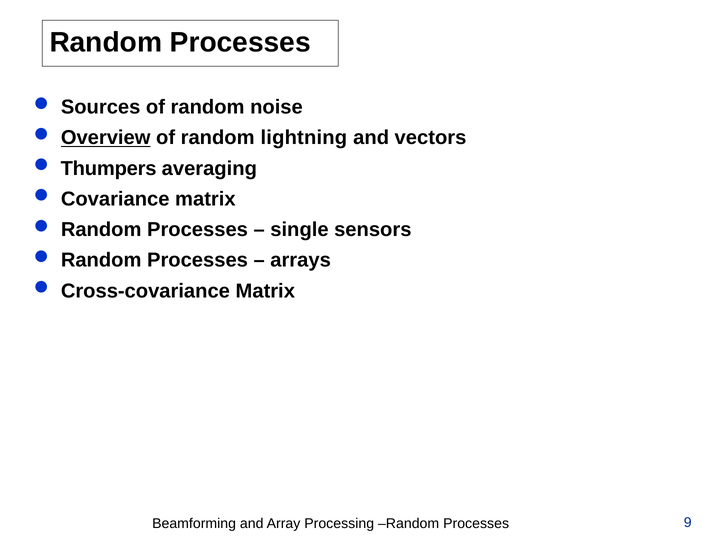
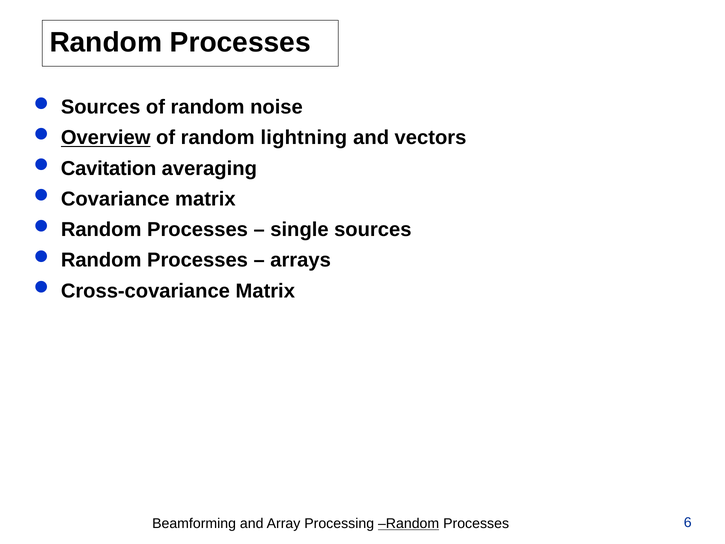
Thumpers: Thumpers -> Cavitation (109, 168)
single sensors: sensors -> sources (373, 230)
Random underline: none -> present (409, 523)
9: 9 -> 6 (688, 522)
